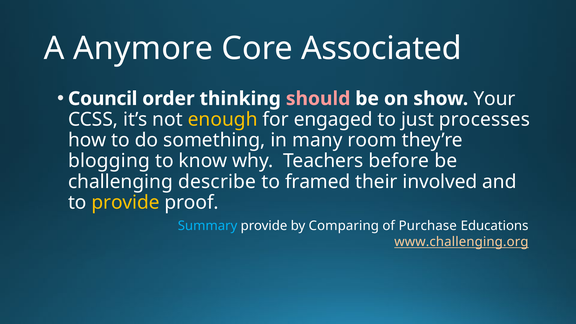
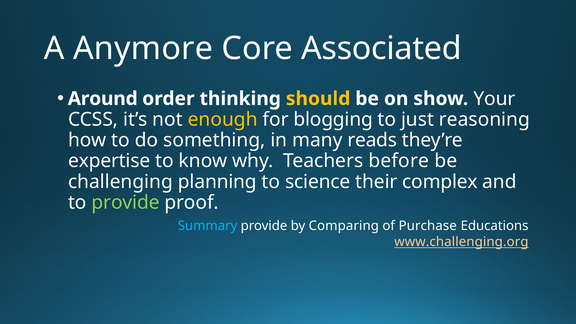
Council: Council -> Around (103, 99)
should colour: pink -> yellow (318, 99)
engaged: engaged -> blogging (333, 119)
processes: processes -> reasoning (484, 119)
room: room -> reads (372, 140)
blogging: blogging -> expertise (109, 161)
describe: describe -> planning (217, 182)
framed: framed -> science (318, 182)
involved: involved -> complex (440, 182)
provide colour: yellow -> light green (126, 202)
